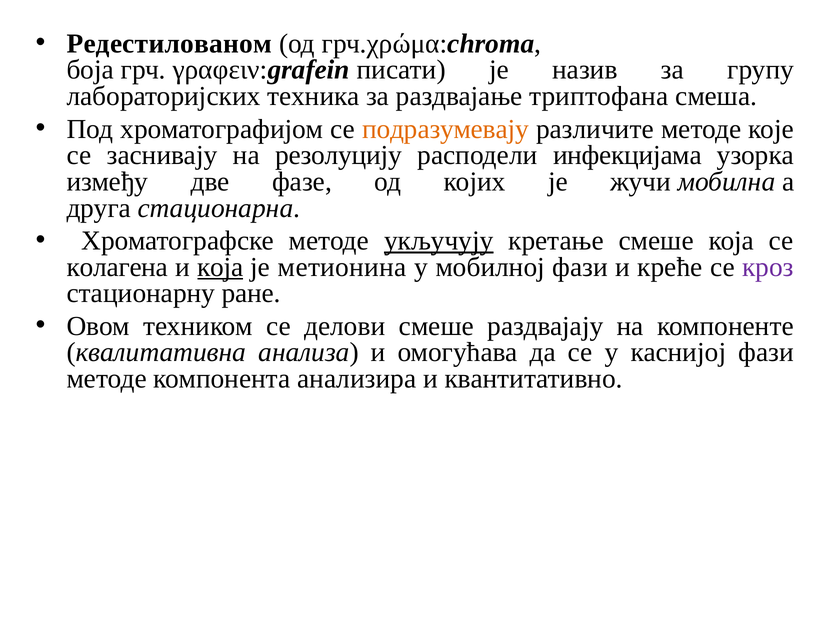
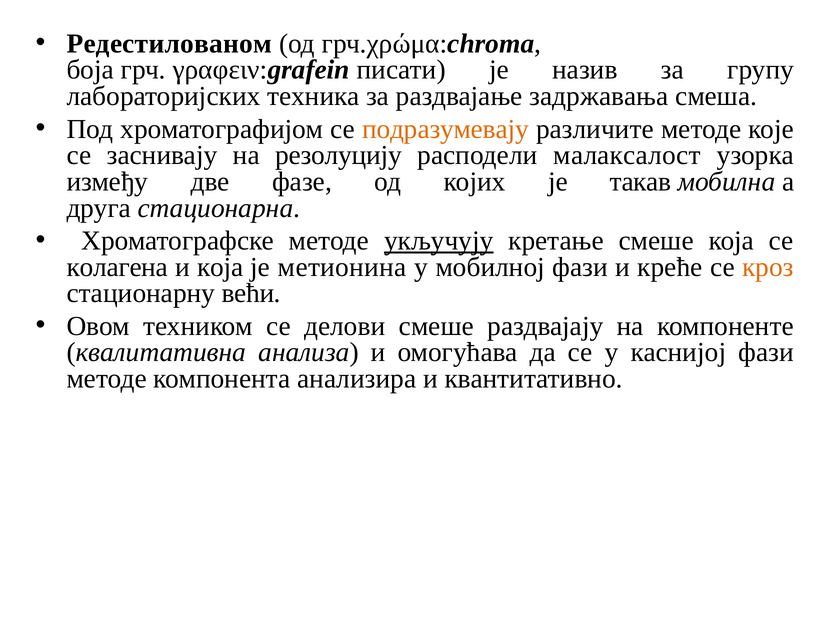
триптофана: триптофана -> задржавања (599, 96)
инфекцијама: инфекцијама -> малаксалост (627, 155)
жучи: жучи -> такав (641, 182)
која underline: present -> none (220, 267)
кроз colour: purple -> orange (768, 267)
ране: ране -> већи (251, 293)
